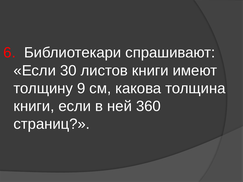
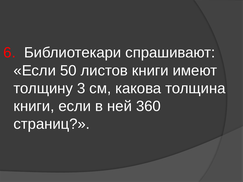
30: 30 -> 50 (68, 71)
9: 9 -> 3 (81, 88)
